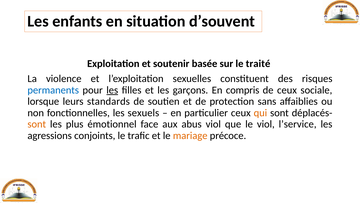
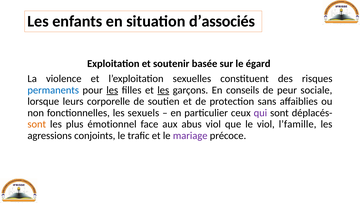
d’souvent: d’souvent -> d’associés (222, 21)
traité: traité -> égard (258, 63)
les underline: none -> present (163, 90)
compris: compris -> conseils (243, 90)
de ceux: ceux -> peur (287, 90)
standards: standards -> corporelle (109, 101)
qui colour: orange -> purple (260, 113)
l’service: l’service -> l’famille (298, 124)
mariage colour: orange -> purple (190, 135)
